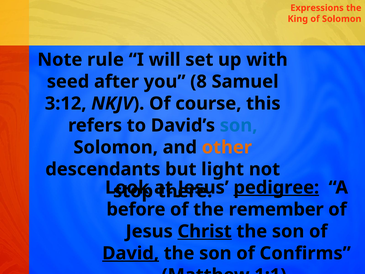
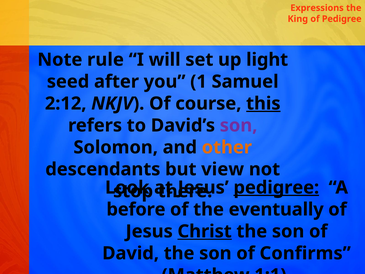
of Solomon: Solomon -> Pedigree (342, 19)
with: with -> light (267, 60)
8: 8 -> 1 (199, 82)
3:12: 3:12 -> 2:12 (66, 103)
this underline: none -> present (263, 103)
son colour: blue -> purple (239, 125)
light: light -> view (223, 169)
remember: remember -> eventually (276, 209)
David underline: present -> none (131, 253)
